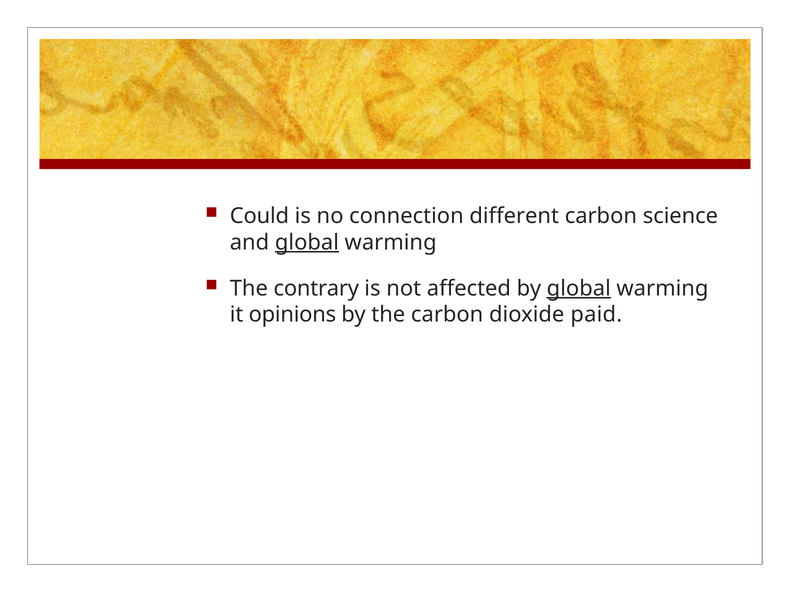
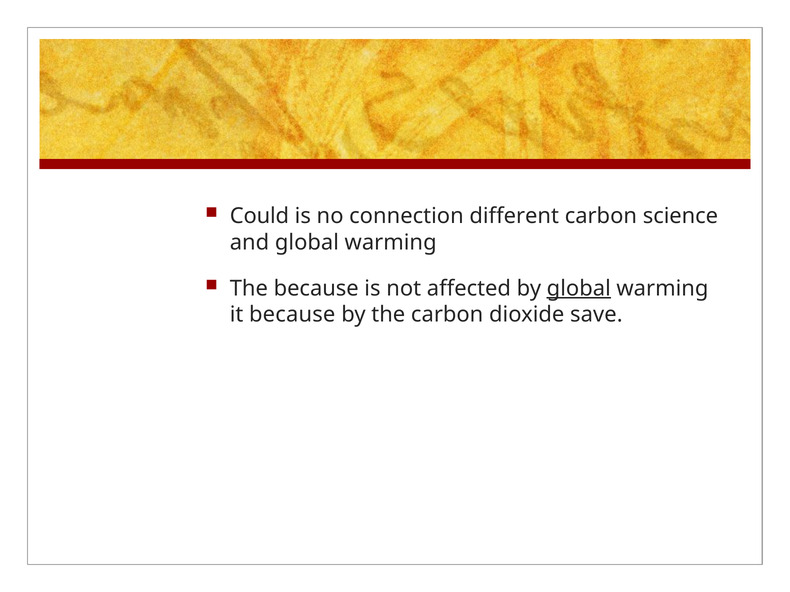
global underline: present -> none (307, 243)
The contrary: contrary -> because (316, 289)
it opinions: opinions -> because (292, 315)
paid: paid -> save (596, 315)
